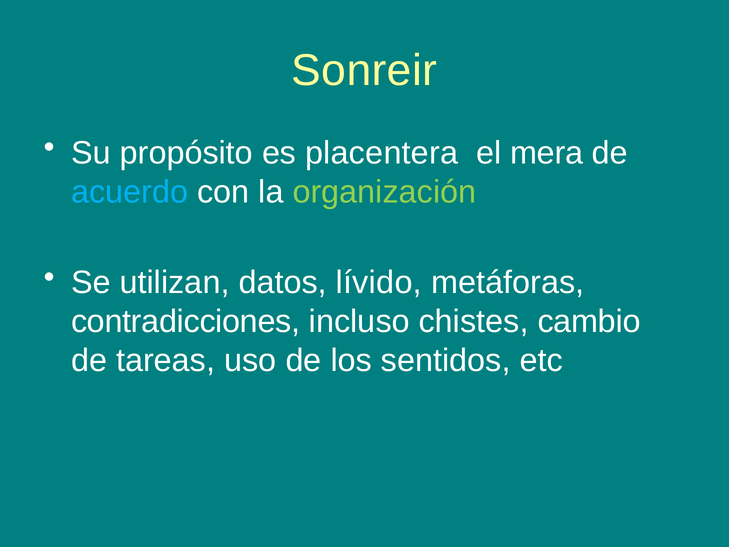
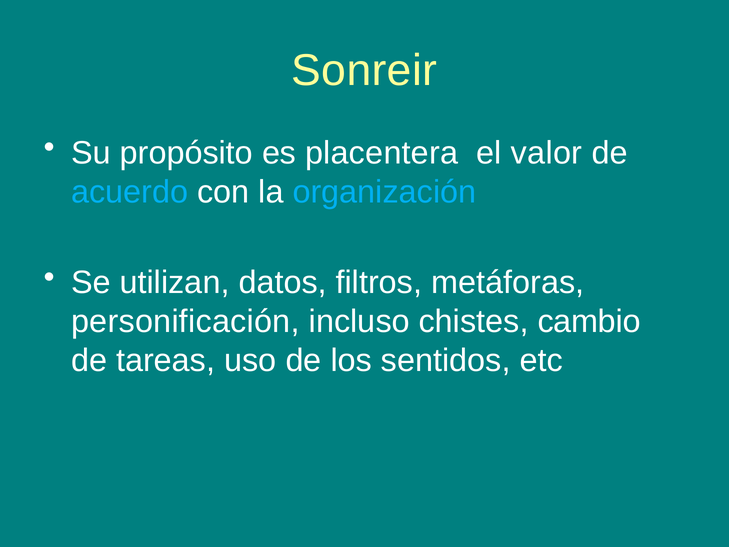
mera: mera -> valor (546, 153)
organización colour: light green -> light blue (384, 192)
lívido: lívido -> filtros (379, 283)
contradicciones: contradicciones -> personificación (185, 321)
